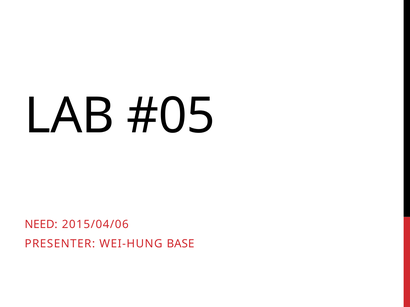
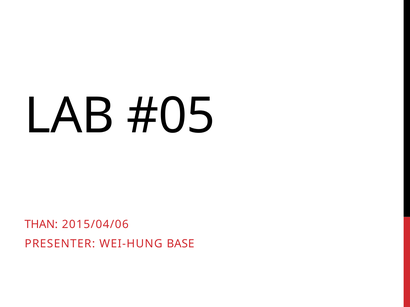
NEED: NEED -> THAN (41, 225)
